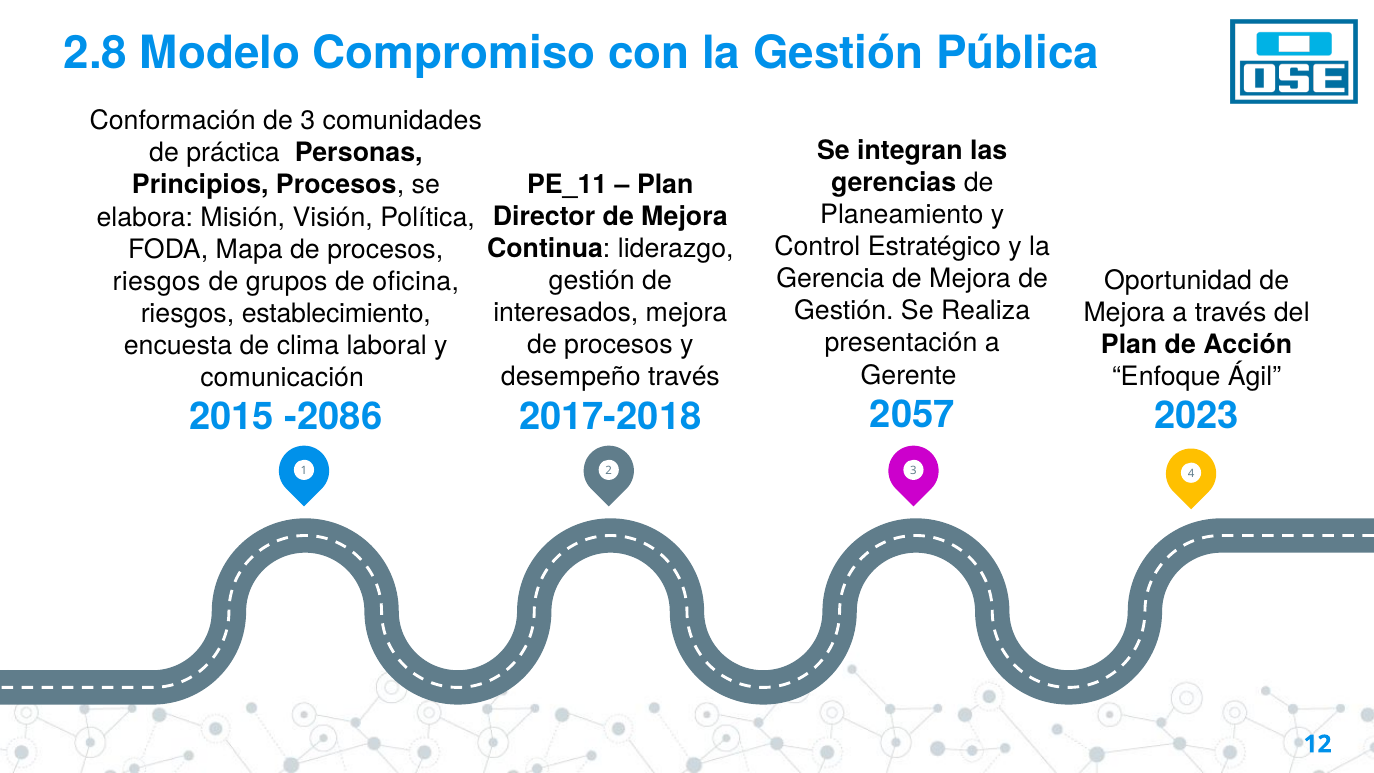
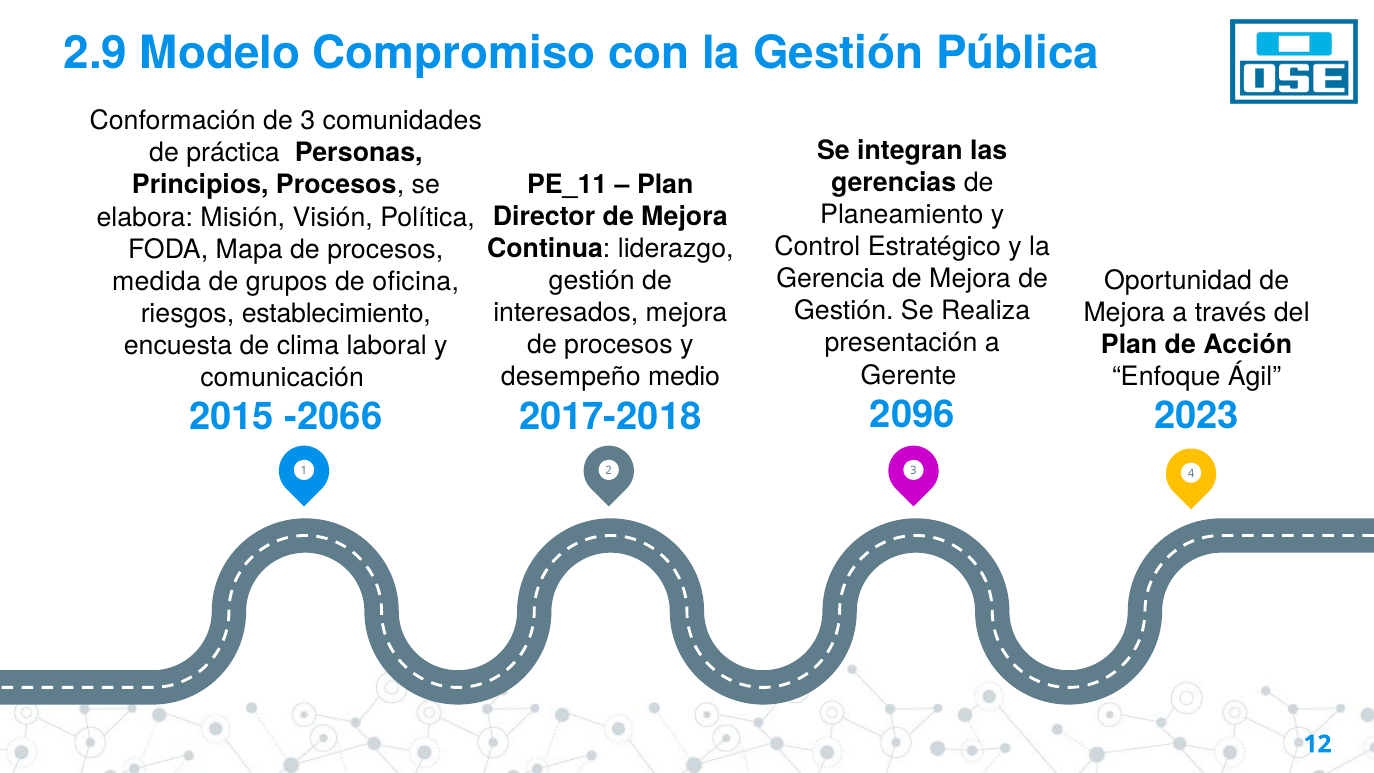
2.8: 2.8 -> 2.9 (95, 54)
riesgos: riesgos -> medida (157, 281)
desempeño través: través -> medio (684, 377)
2057: 2057 -> 2096 (912, 415)
-2086: -2086 -> -2066 (334, 417)
